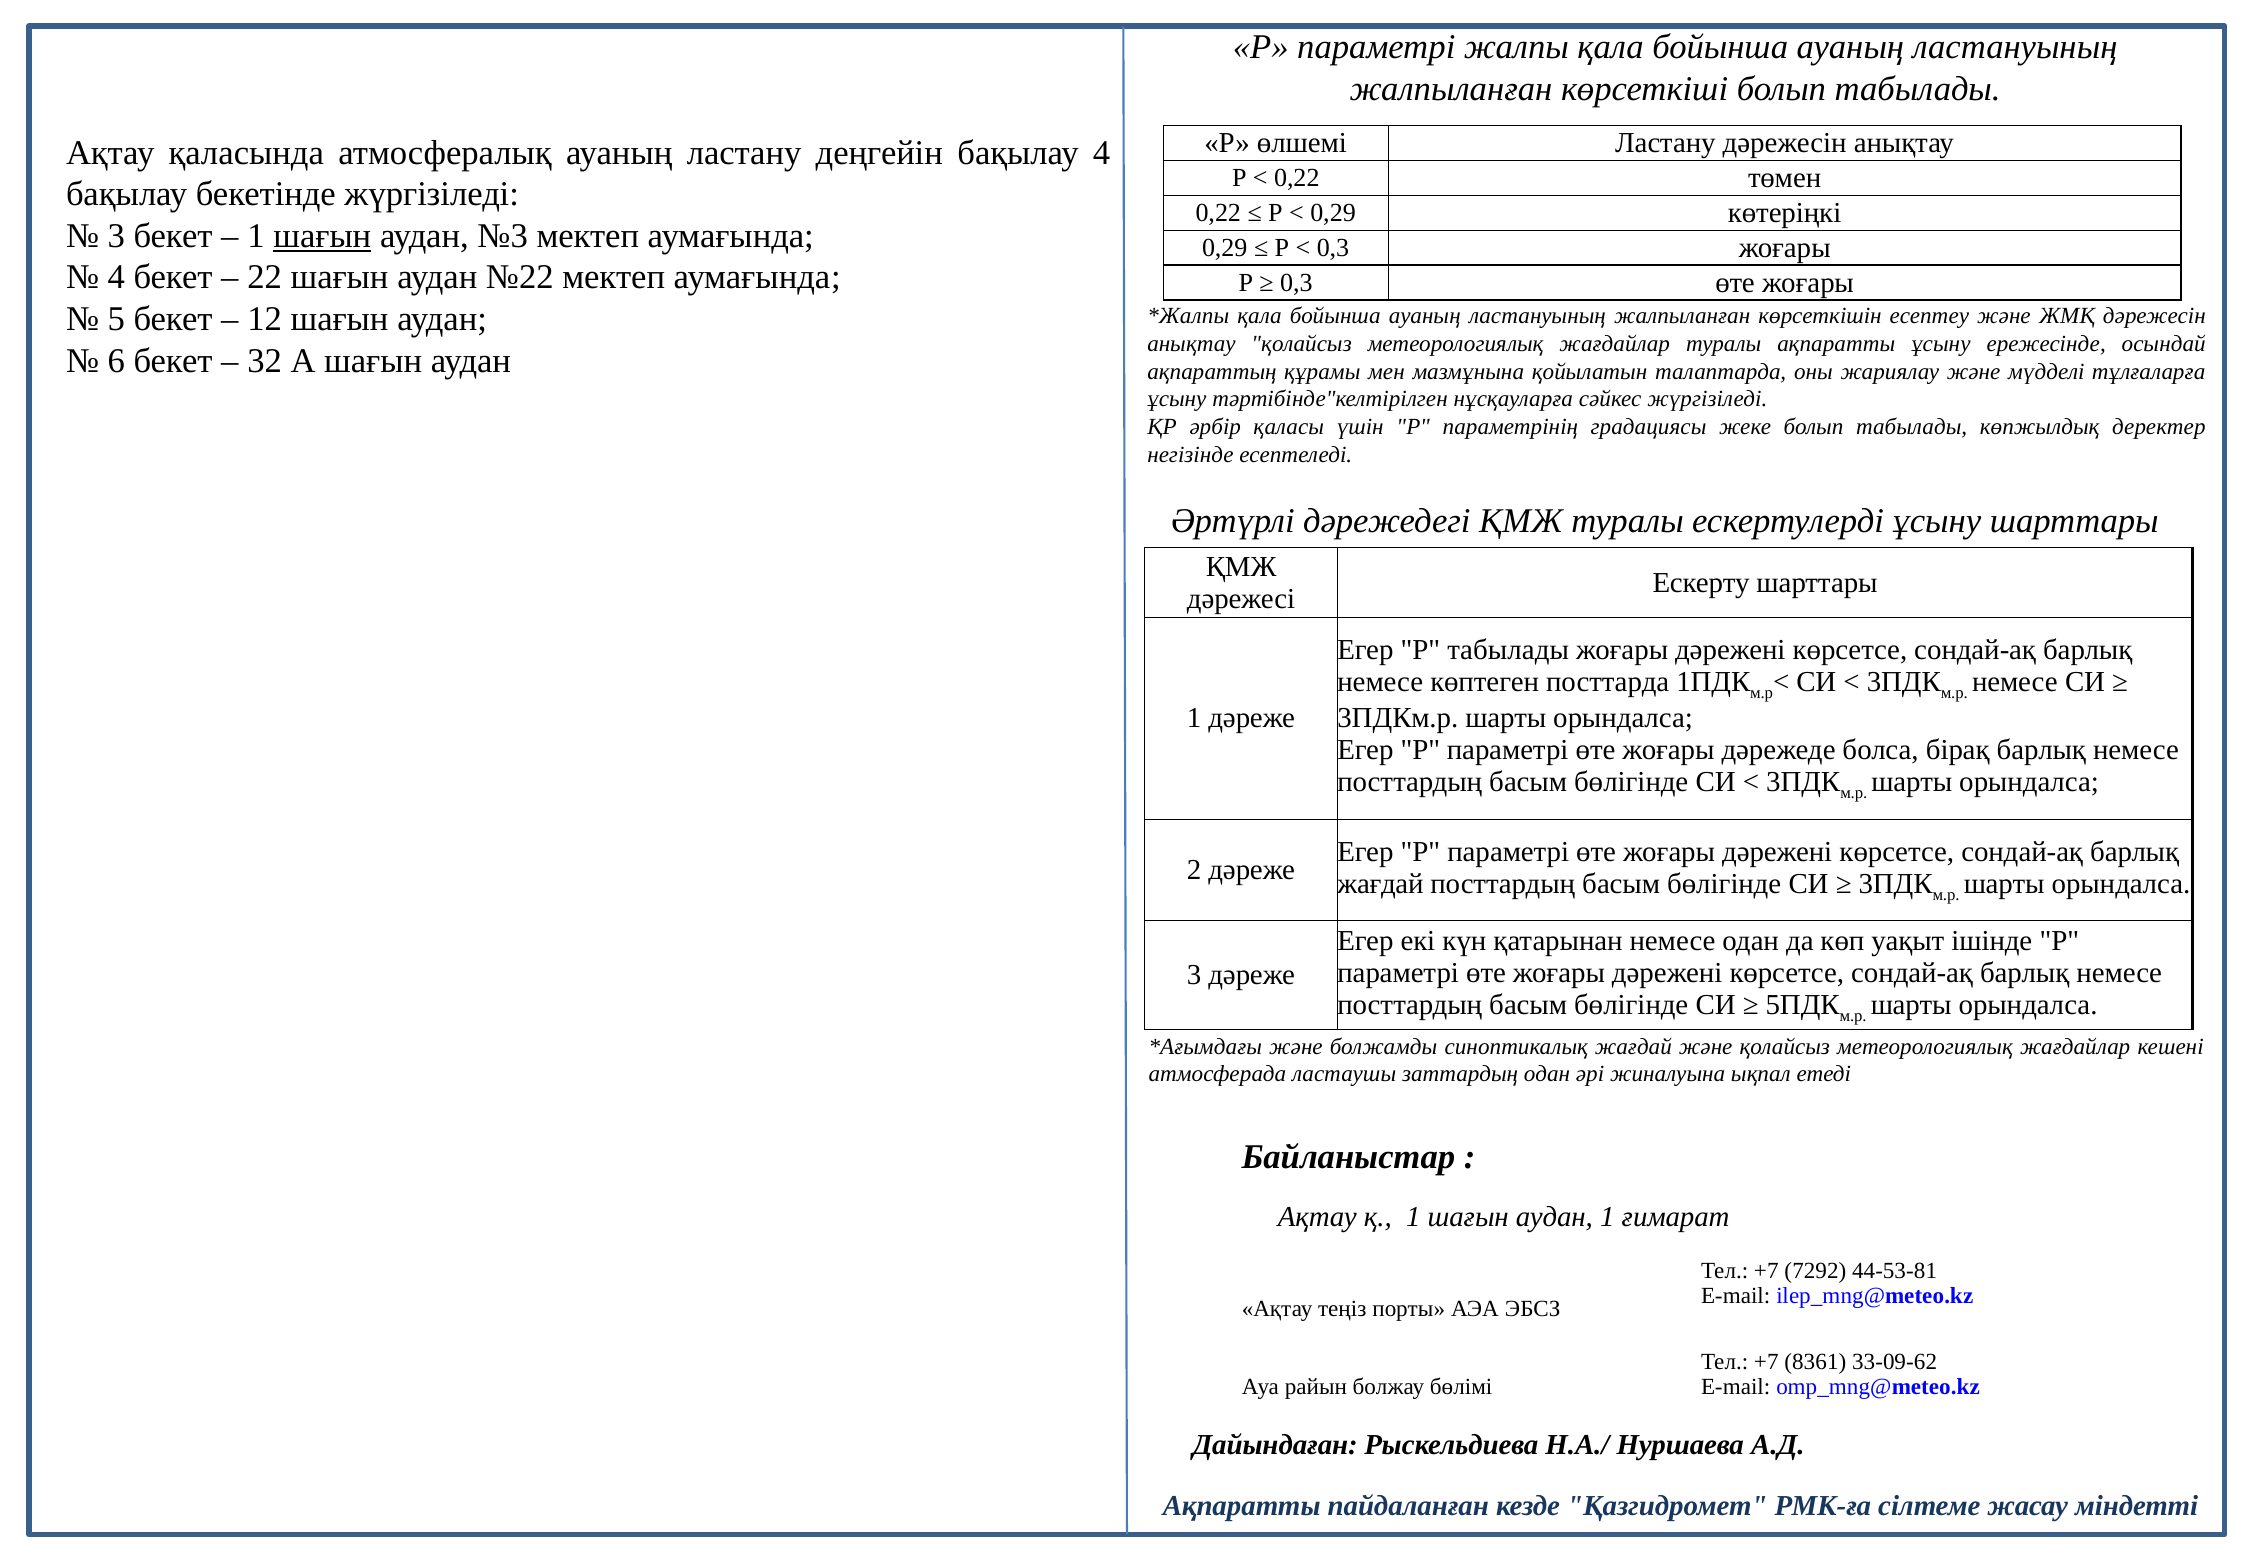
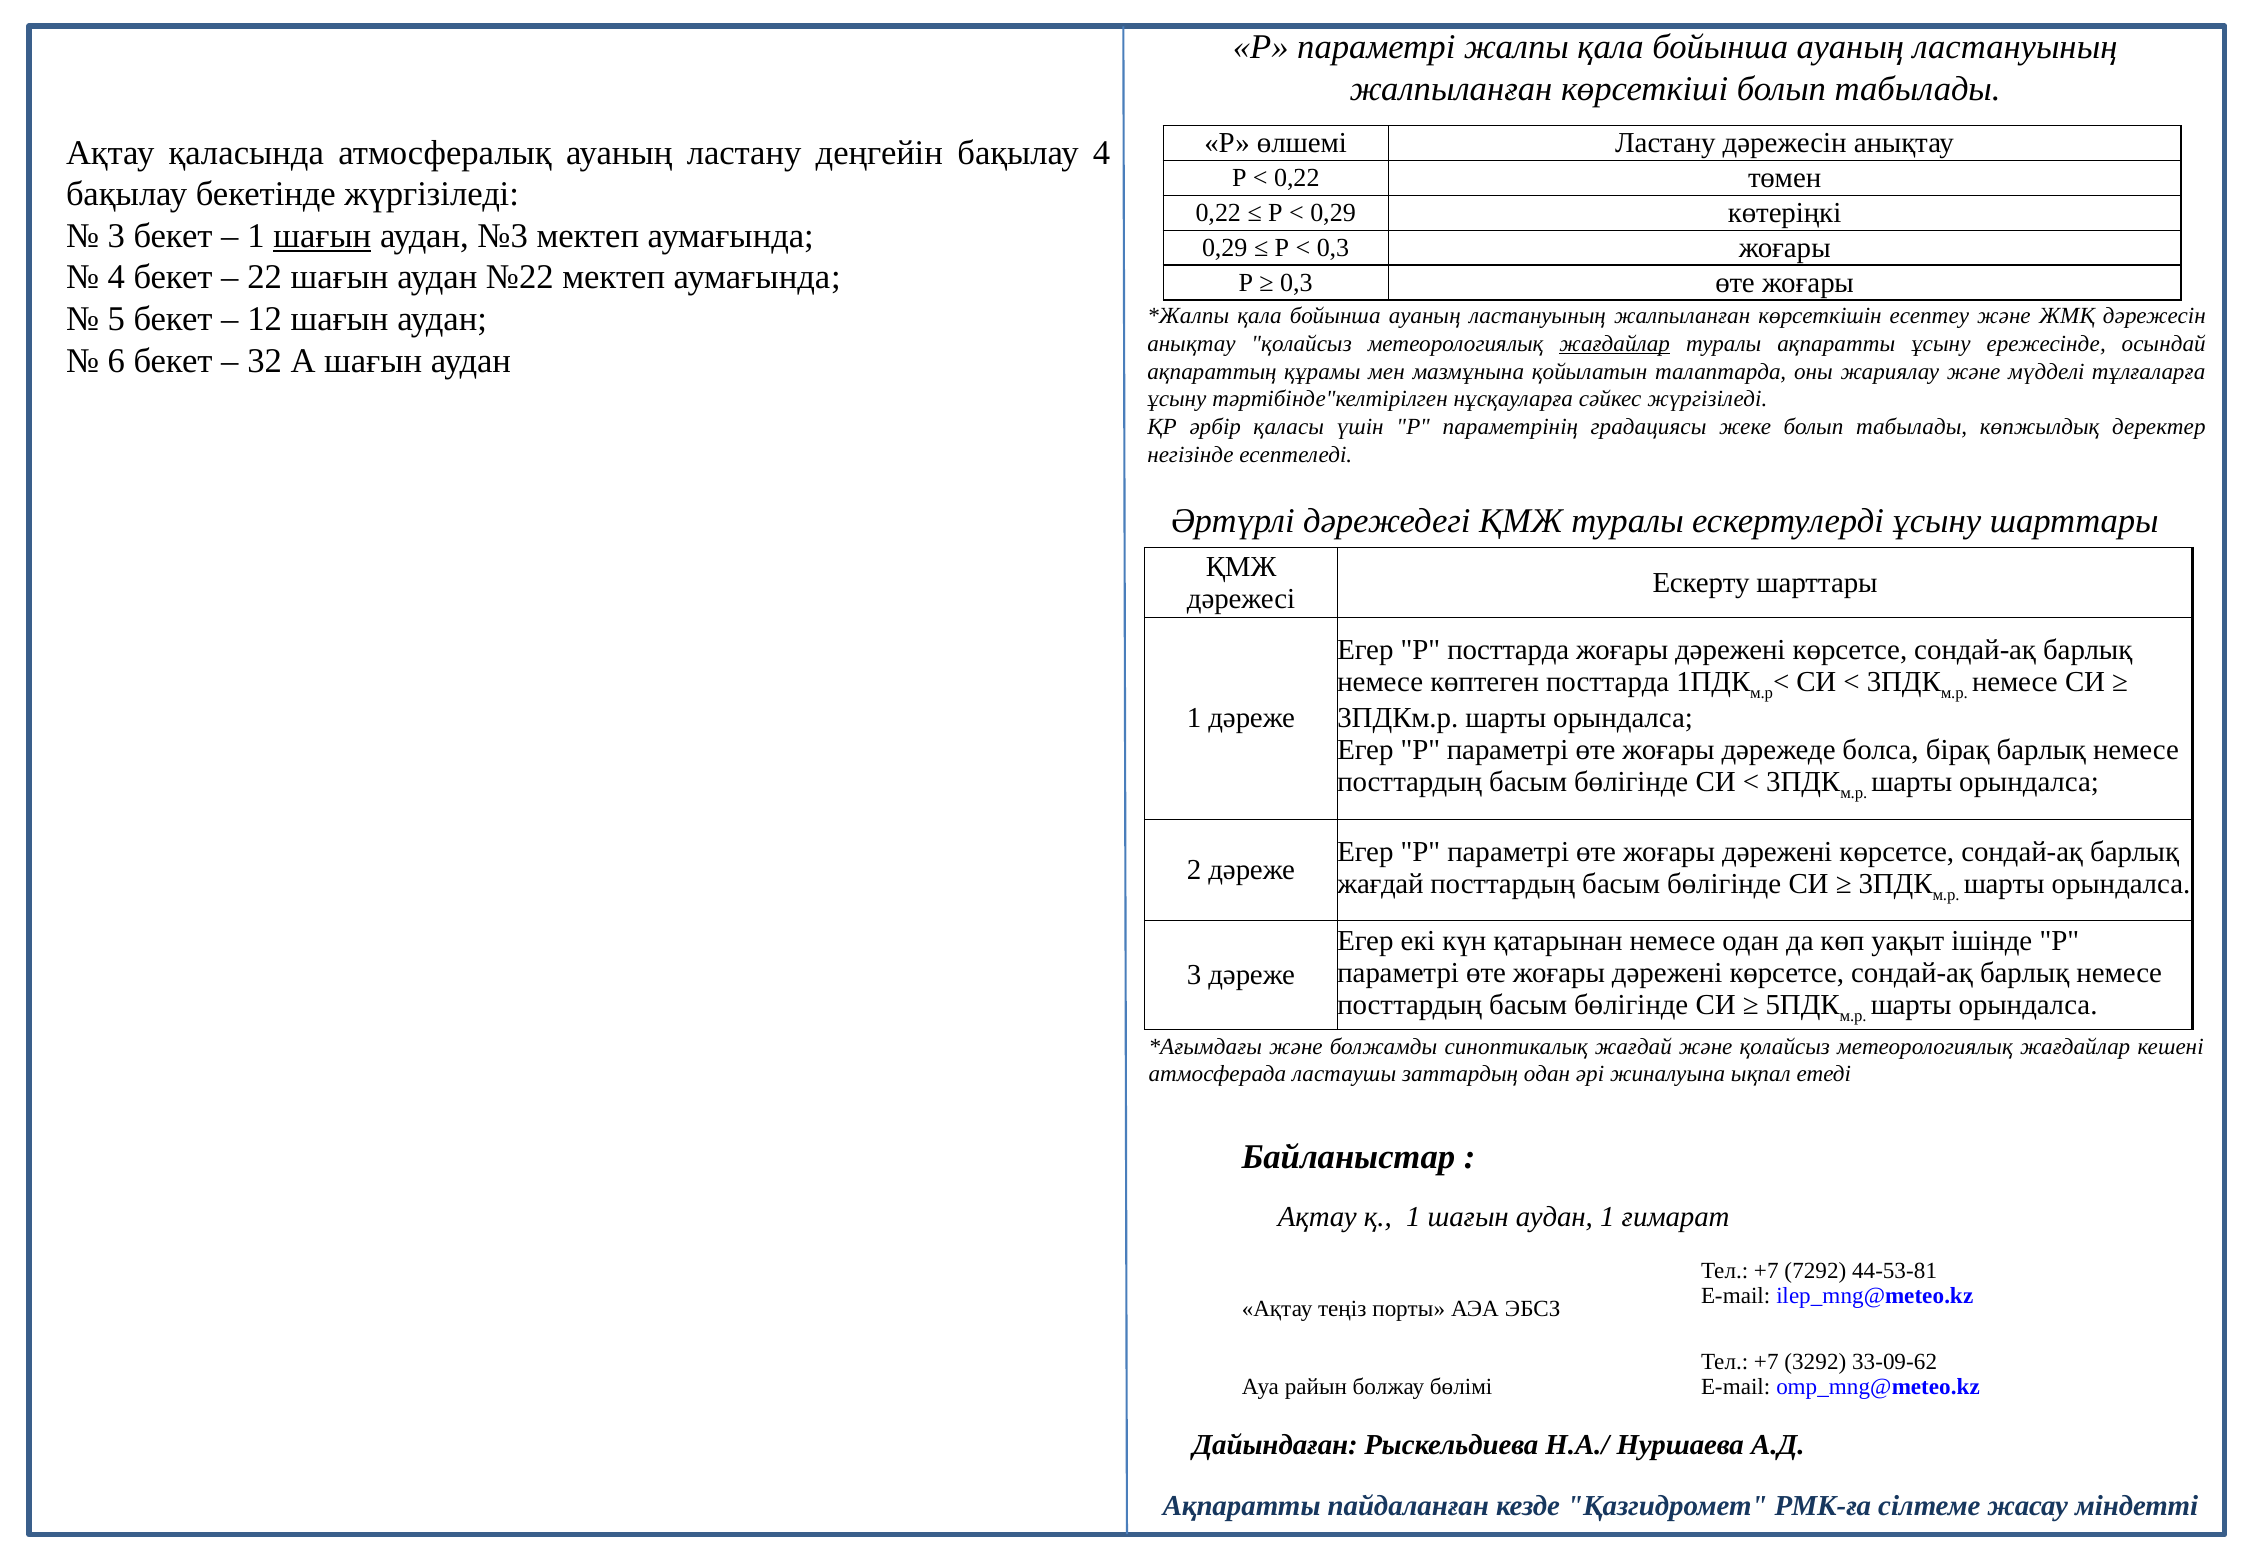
жағдайлар underline: none -> present (1615, 344)
Р табылады: табылады -> посттарда (1508, 650)
8361: 8361 -> 3292 (1815, 1361)
